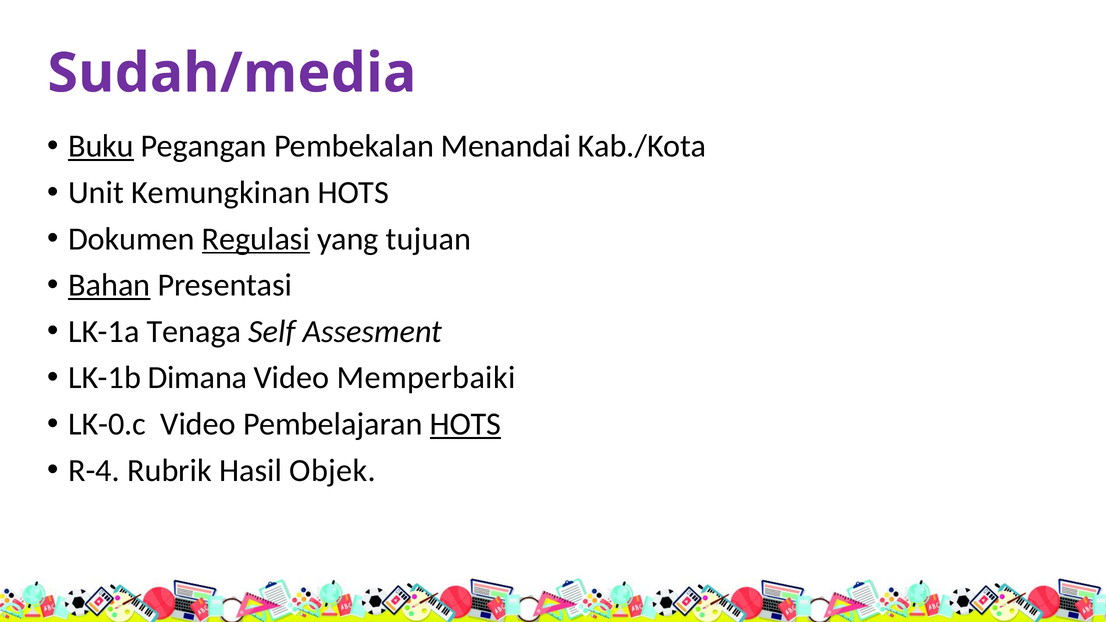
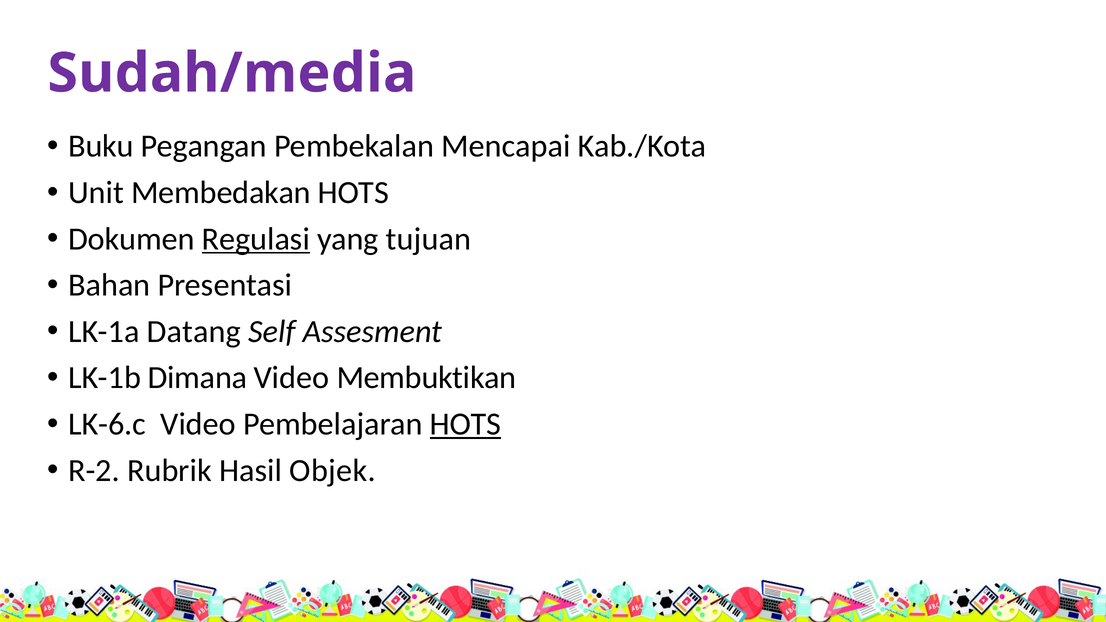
Buku underline: present -> none (101, 146)
Menandai: Menandai -> Mencapai (506, 146)
Kemungkinan: Kemungkinan -> Membedakan (221, 193)
Bahan underline: present -> none (109, 285)
Tenaga: Tenaga -> Datang (194, 332)
Memperbaiki: Memperbaiki -> Membuktikan (426, 378)
LK-0.c: LK-0.c -> LK-6.c (107, 424)
R-4: R-4 -> R-2 (94, 470)
